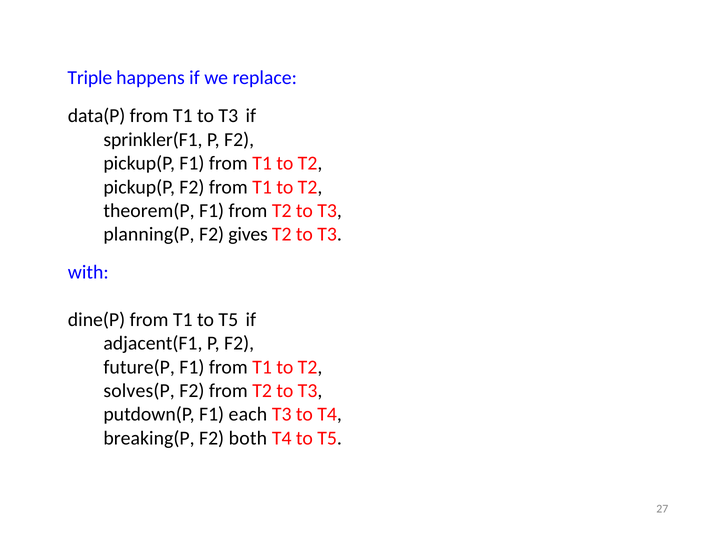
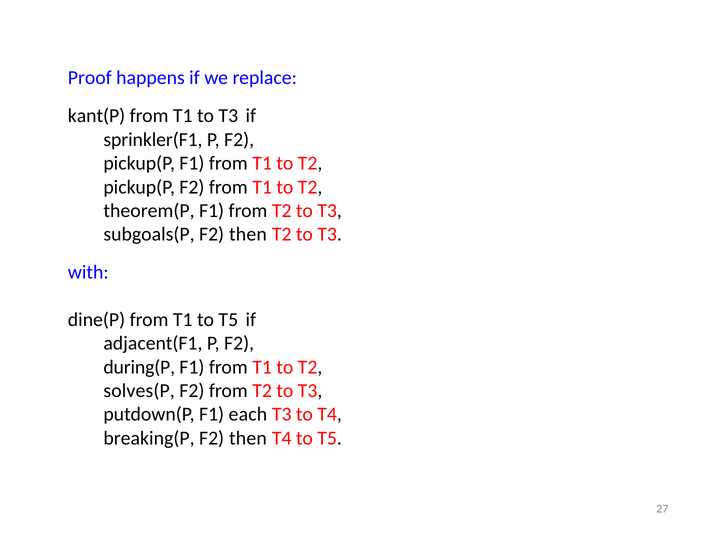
Triple: Triple -> Proof (90, 78)
data(P: data(P -> kant(P (97, 116)
planning(P: planning(P -> subgoals(P (149, 234)
gives: gives -> then (248, 234)
future(P: future(P -> during(P (139, 367)
both: both -> then (248, 438)
